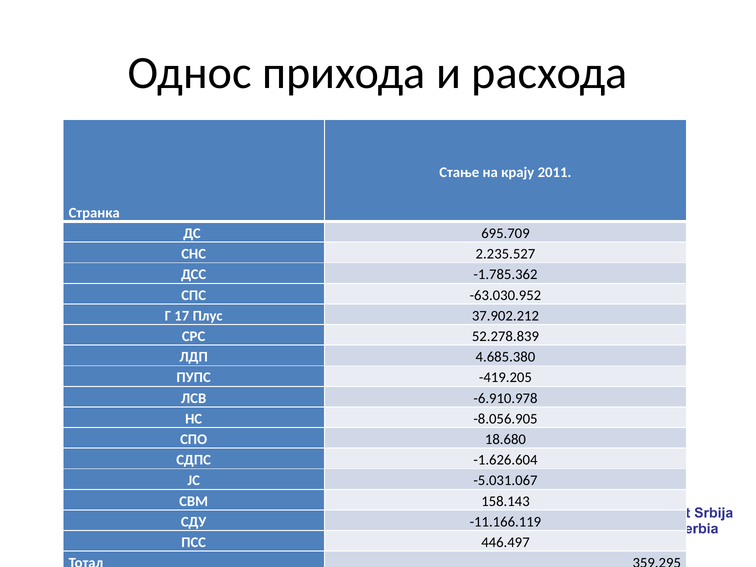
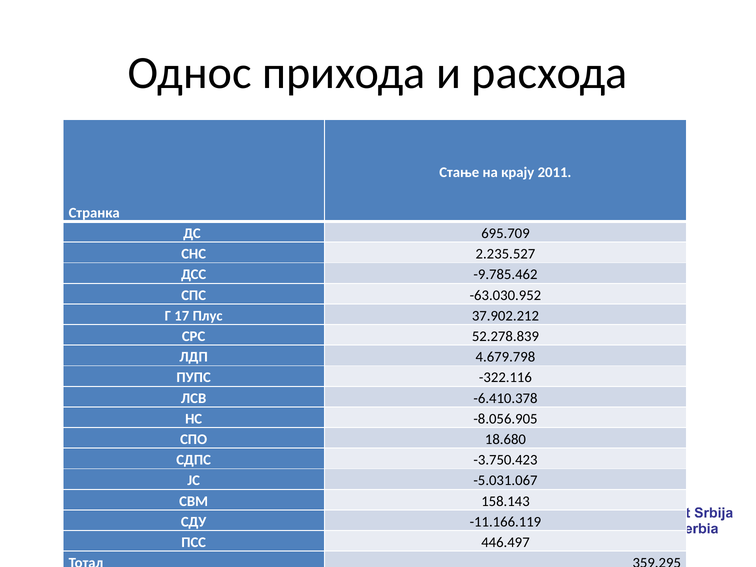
-1.785.362: -1.785.362 -> -9.785.462 (505, 275)
4.685.380: 4.685.380 -> 4.679.798 (505, 357)
-419.205: -419.205 -> -322.116 (505, 378)
-6.910.978: -6.910.978 -> -6.410.378 (505, 398)
-1.626.604: -1.626.604 -> -3.750.423 (505, 460)
